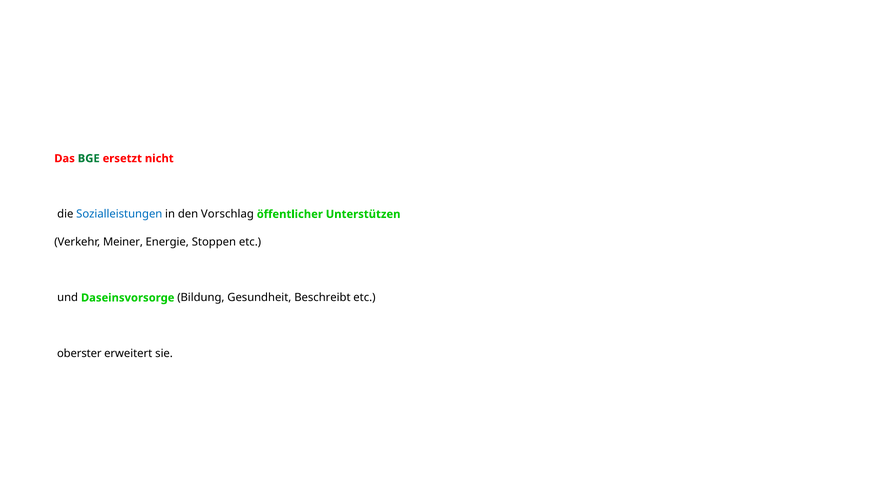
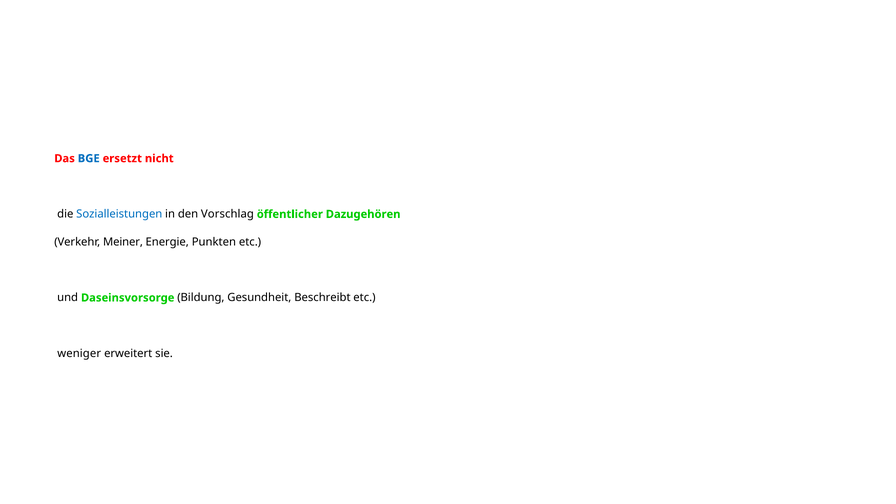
BGE colour: green -> blue (89, 159)
Unterstützen: Unterstützen -> Dazugehören (363, 214)
Stoppen: Stoppen -> Punkten (214, 242)
oberster: oberster -> weniger (79, 353)
